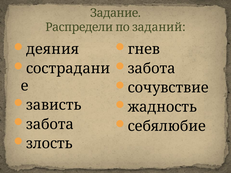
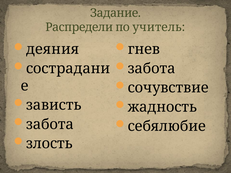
заданий: заданий -> учитель (159, 27)
